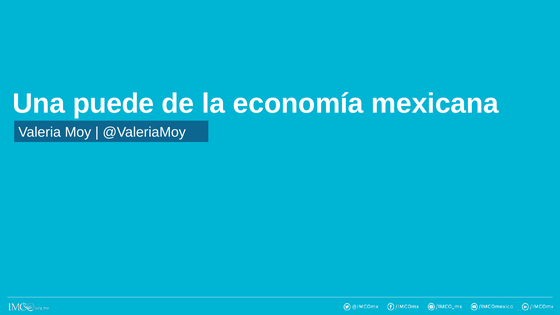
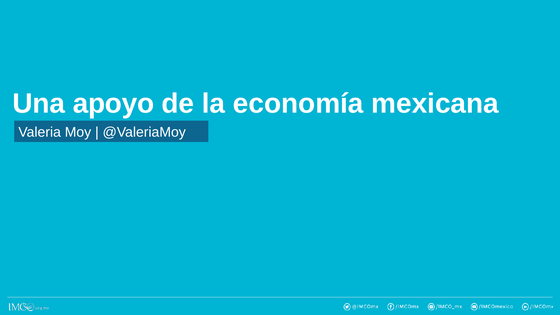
puede: puede -> apoyo (113, 103)
